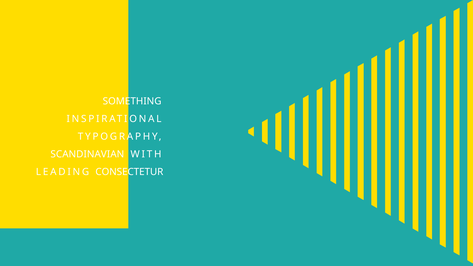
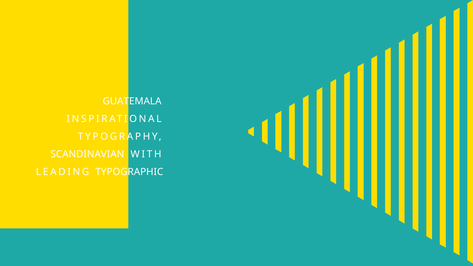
SOMETHING: SOMETHING -> GUATEMALA (132, 101)
CONSECTETUR: CONSECTETUR -> TYPOGRAPHIC (129, 172)
